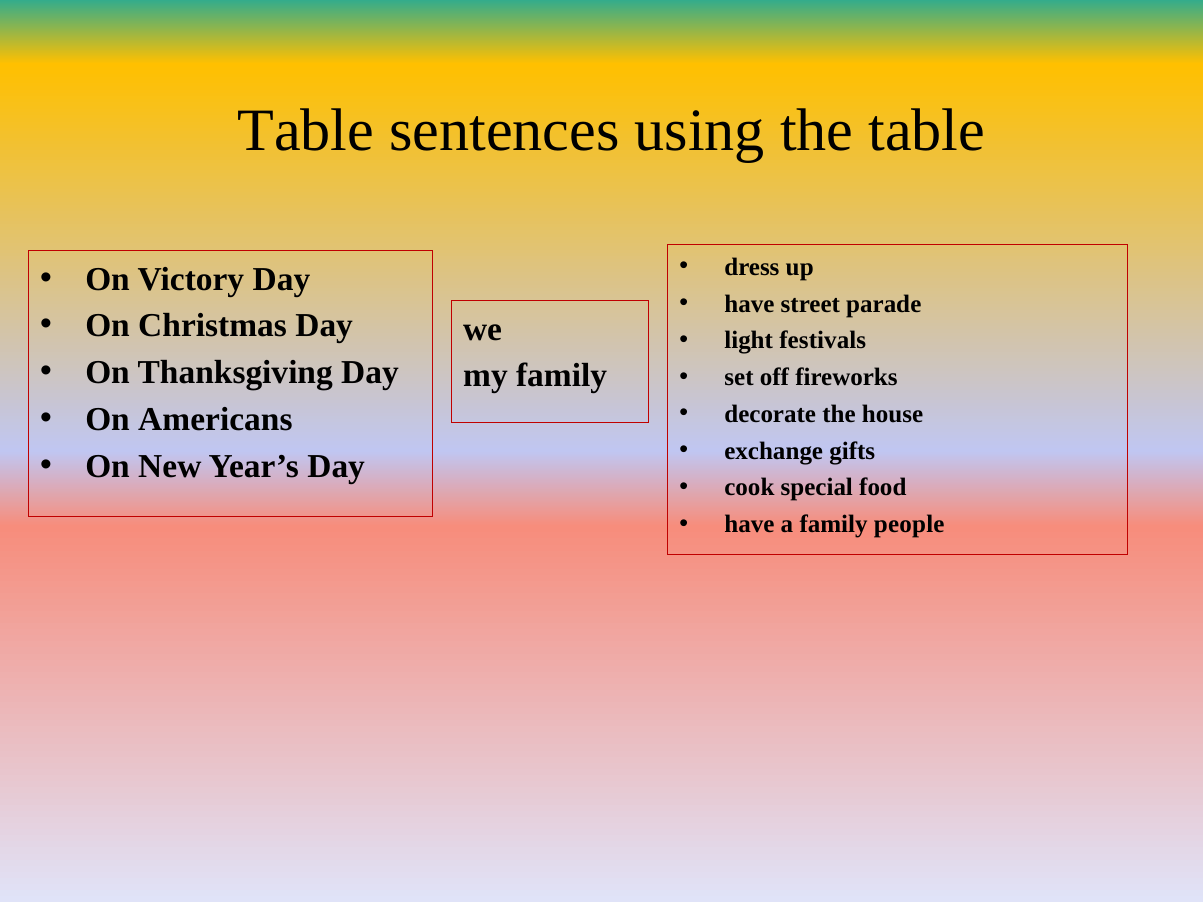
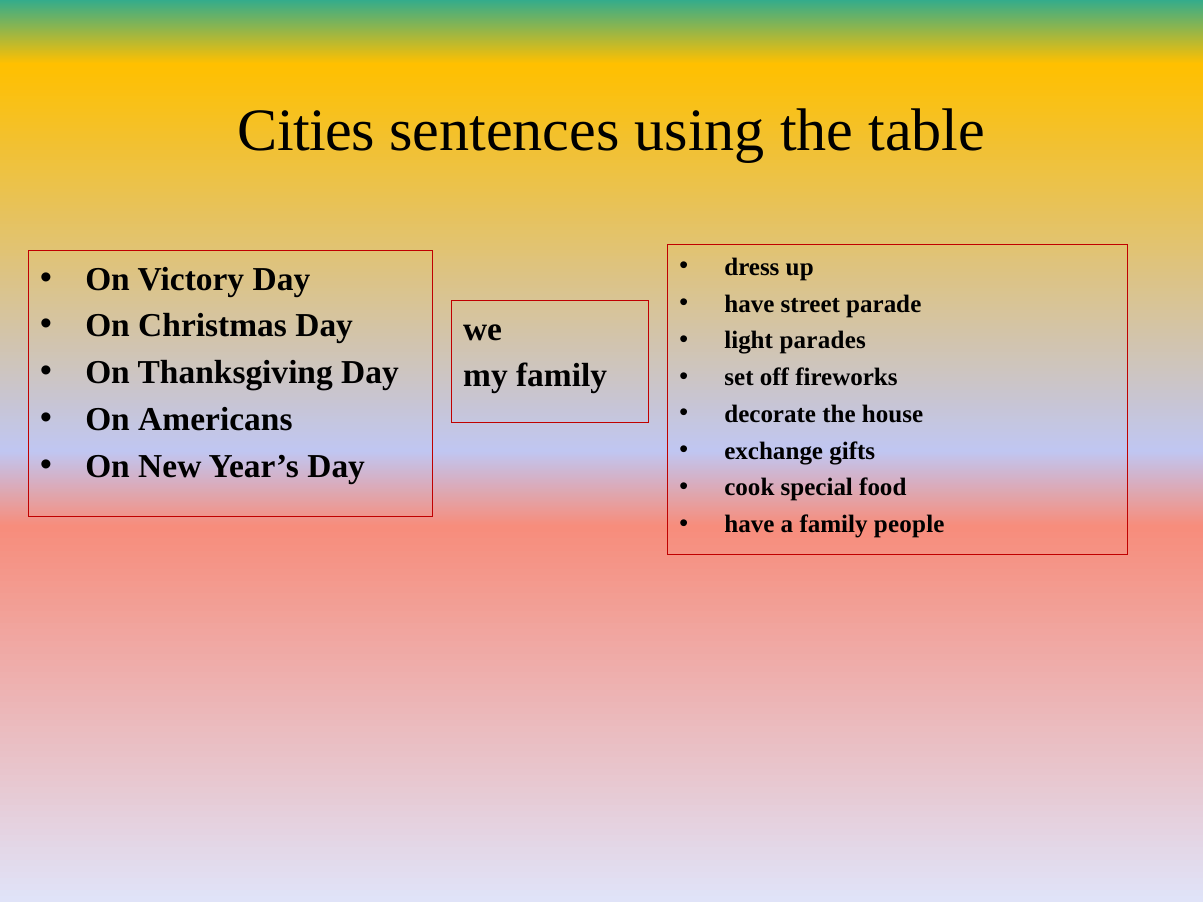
Table: Table -> Cities (306, 131)
festivals: festivals -> parades (823, 341)
